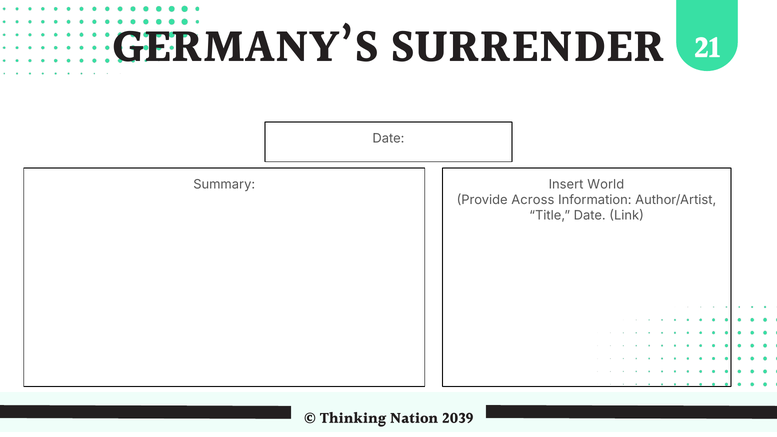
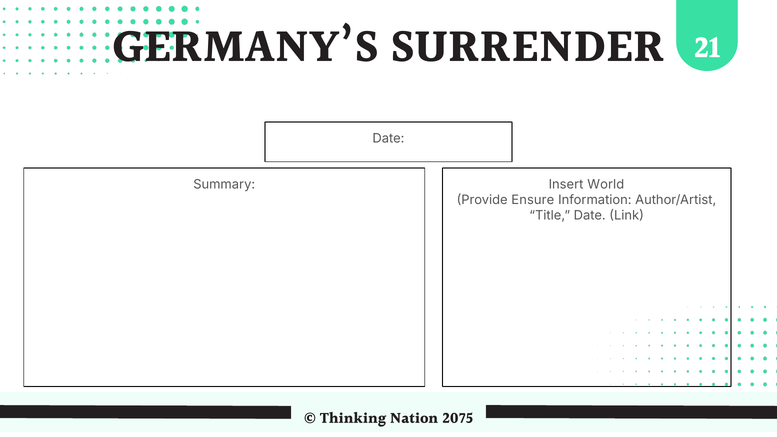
Across: Across -> Ensure (533, 200)
2039: 2039 -> 2075 (458, 419)
